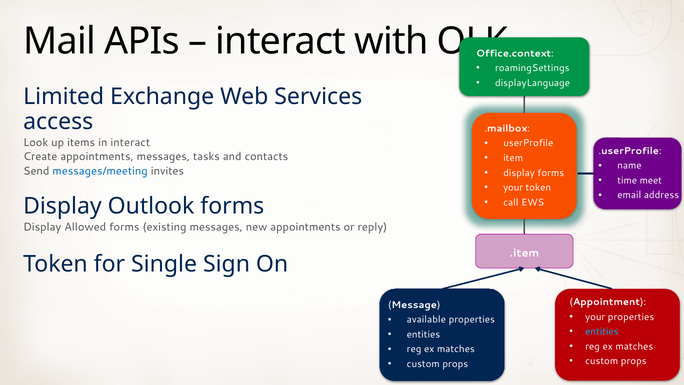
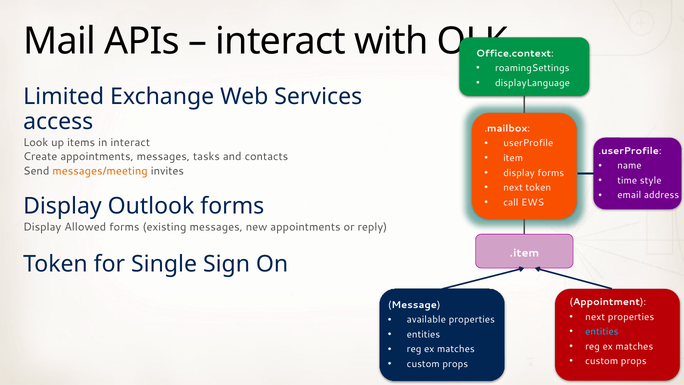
messages/meeting colour: blue -> orange (100, 171)
meet: meet -> style (651, 180)
your: your -> next (513, 187)
your: your -> next (595, 317)
